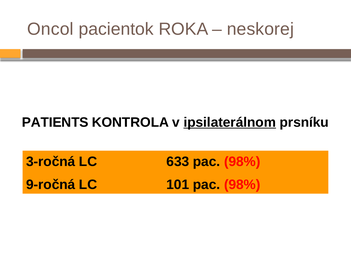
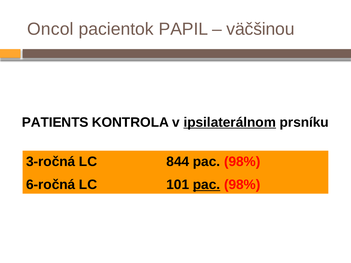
ROKA: ROKA -> PAPIL (183, 29)
neskorej: neskorej -> väčšinou (260, 29)
633: 633 -> 844 (178, 162)
9-ročná: 9-ročná -> 6-ročná (51, 185)
pac underline: none -> present (207, 185)
